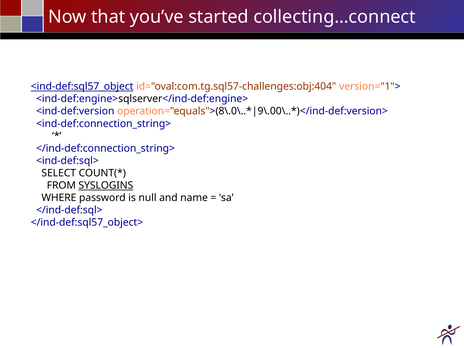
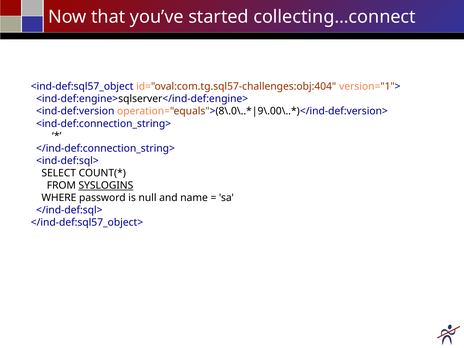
<ind-def:sql57_object underline: present -> none (82, 87)
